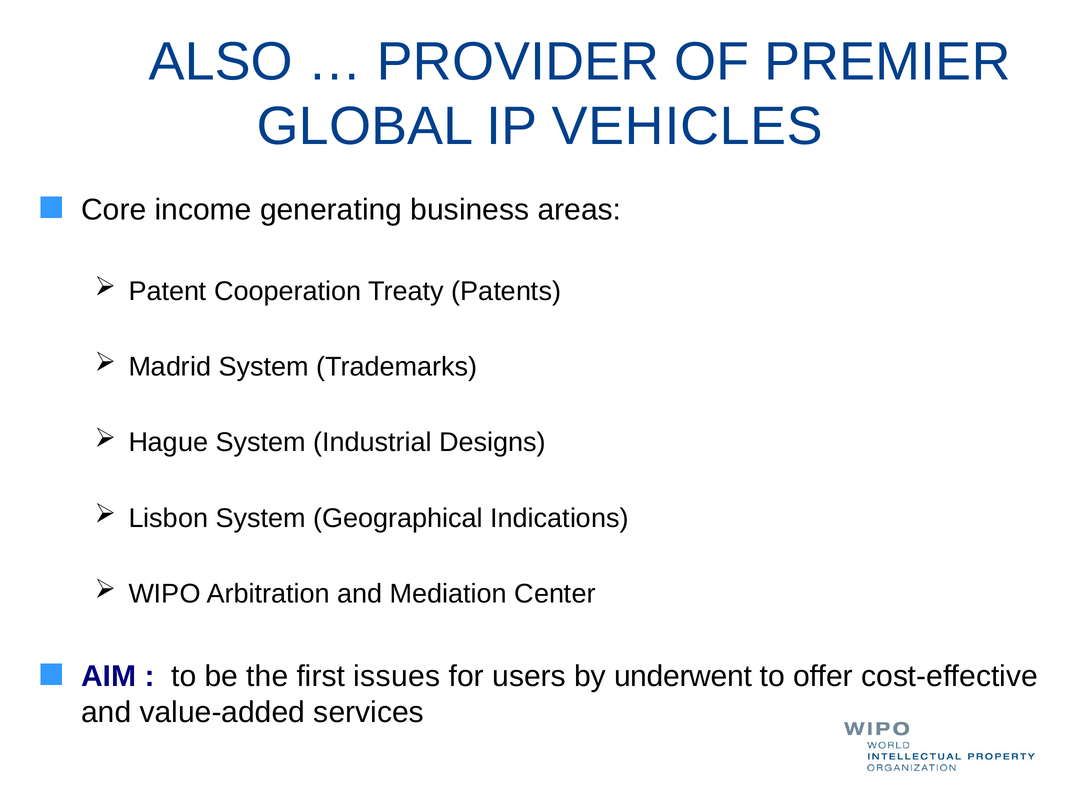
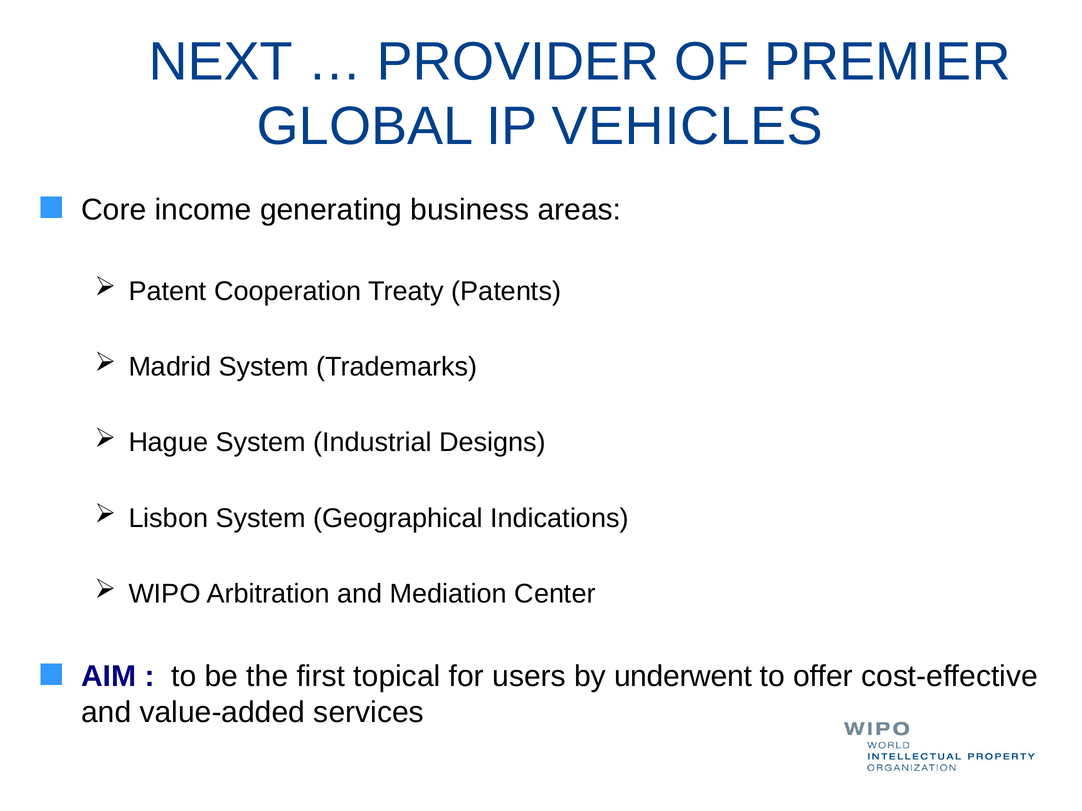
ALSO: ALSO -> NEXT (221, 62)
issues: issues -> topical (397, 677)
